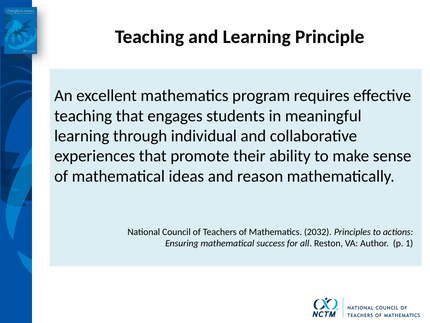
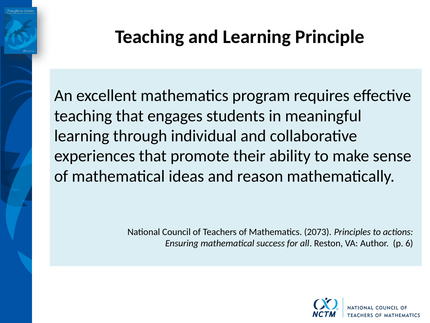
2032: 2032 -> 2073 (318, 232)
1: 1 -> 6 (409, 243)
